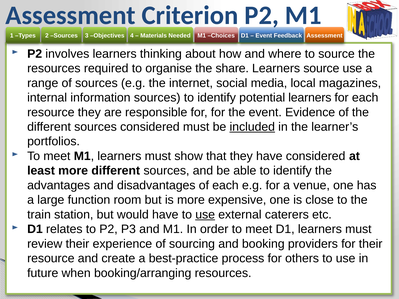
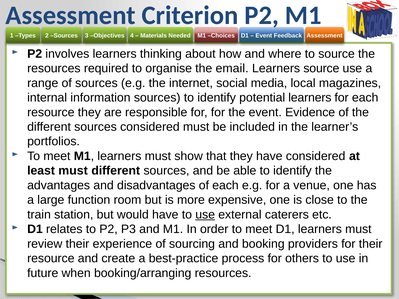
share: share -> email (232, 68)
included underline: present -> none (252, 127)
least more: more -> must (73, 171)
